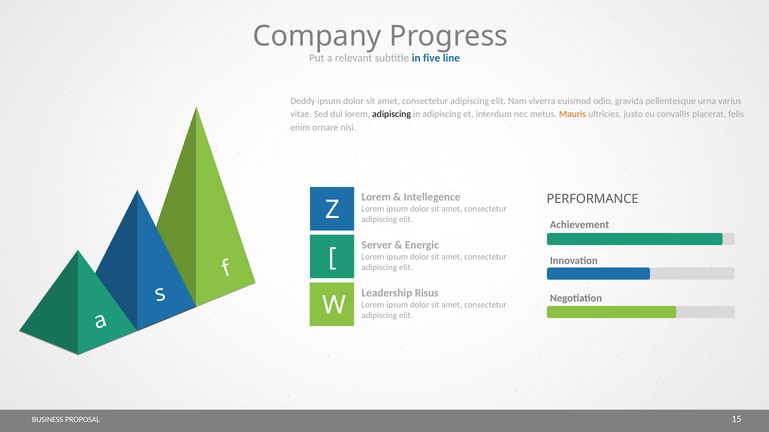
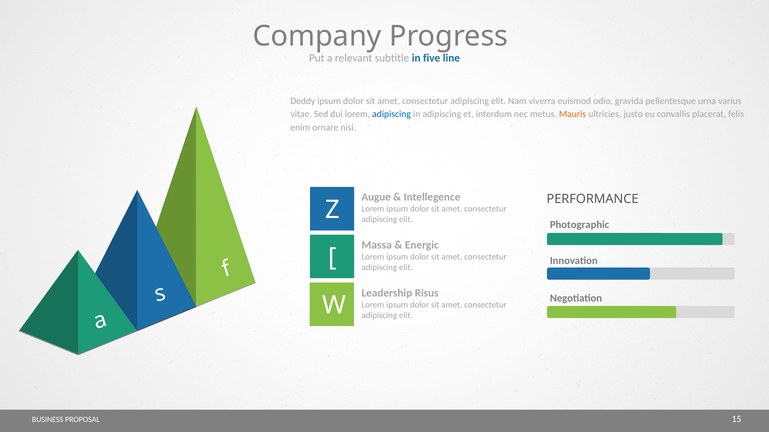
adipiscing colour: black -> blue (392, 114)
Lorem: Lorem -> Augue (376, 197)
Achievement: Achievement -> Photographic (580, 225)
Server: Server -> Massa (377, 245)
